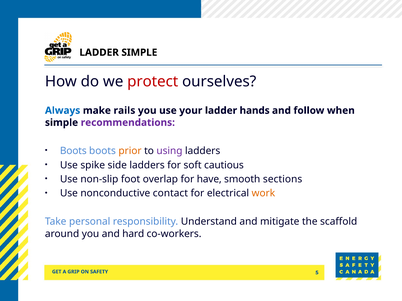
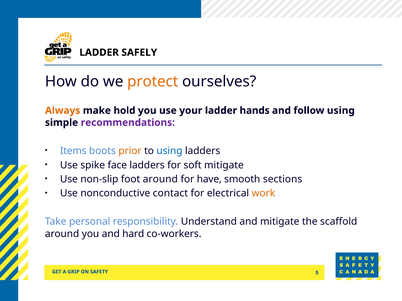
LADDER SIMPLE: SIMPLE -> SAFELY (139, 53)
protect colour: red -> orange (153, 82)
Always colour: blue -> orange (63, 111)
rails: rails -> hold (124, 111)
follow when: when -> using (341, 111)
Boots: Boots -> Items (73, 151)
using colour: purple -> blue (169, 151)
side: side -> face (117, 165)
soft cautious: cautious -> mitigate (224, 165)
foot overlap: overlap -> around (160, 179)
